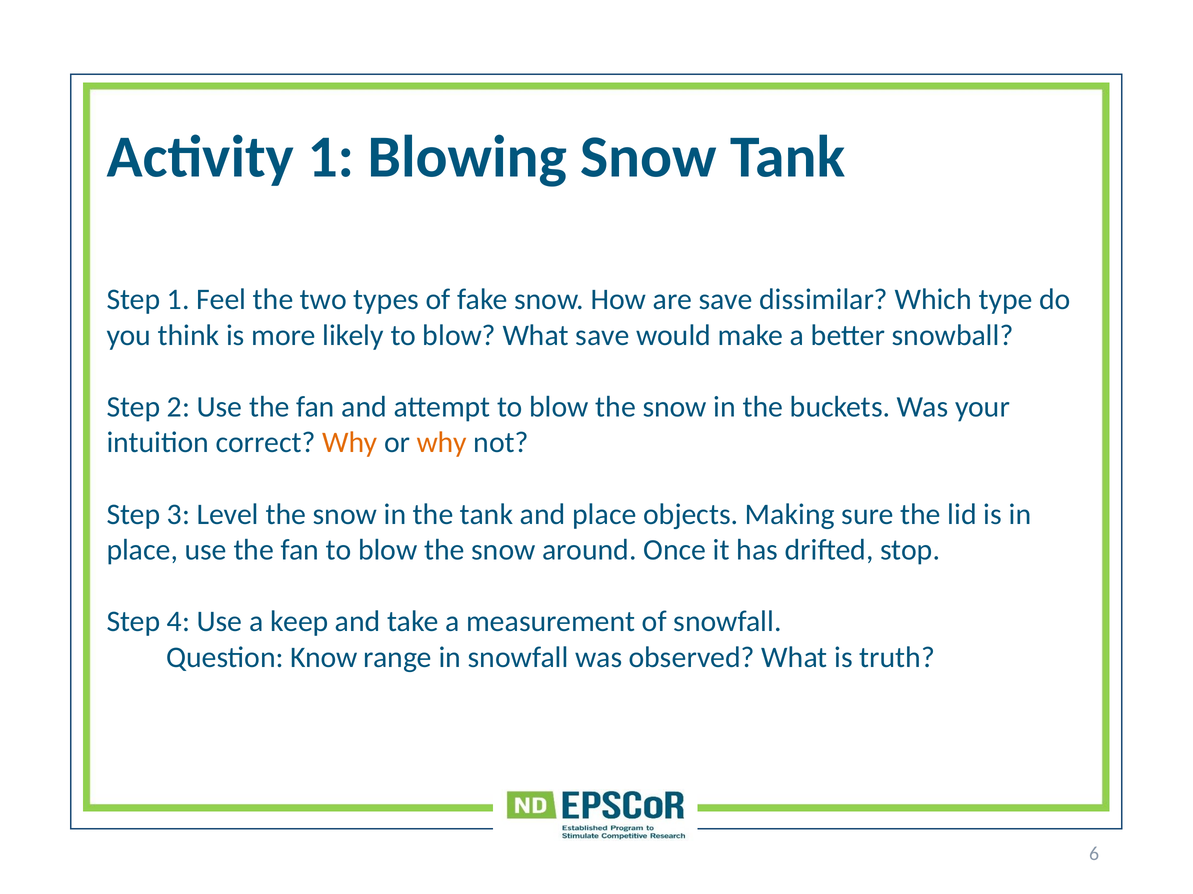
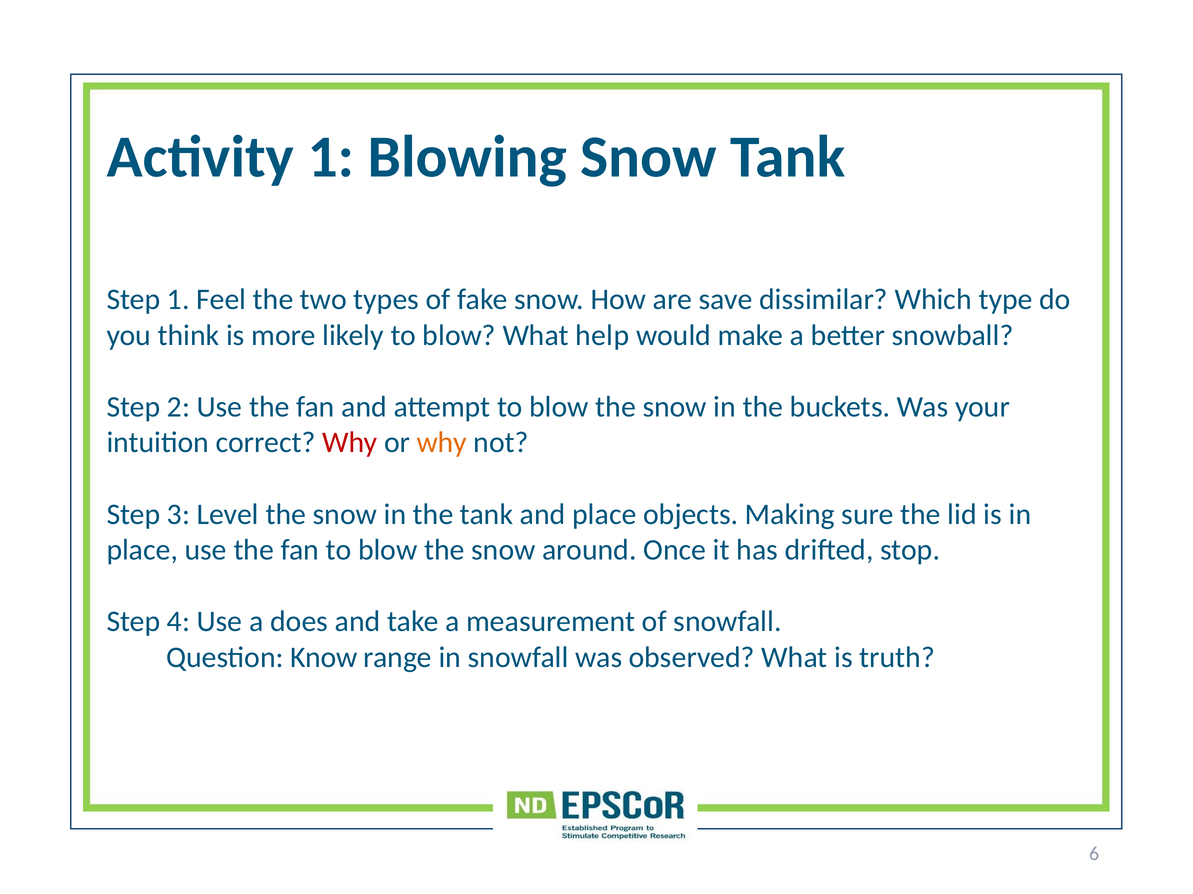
What save: save -> help (602, 336)
Why colour: orange -> red (350, 443)
keep: keep -> does (299, 622)
